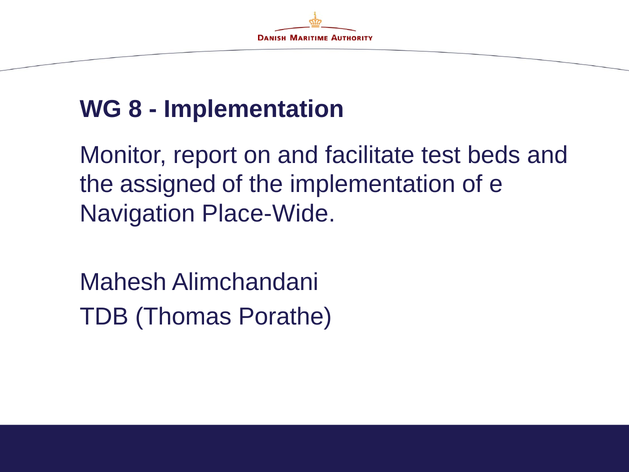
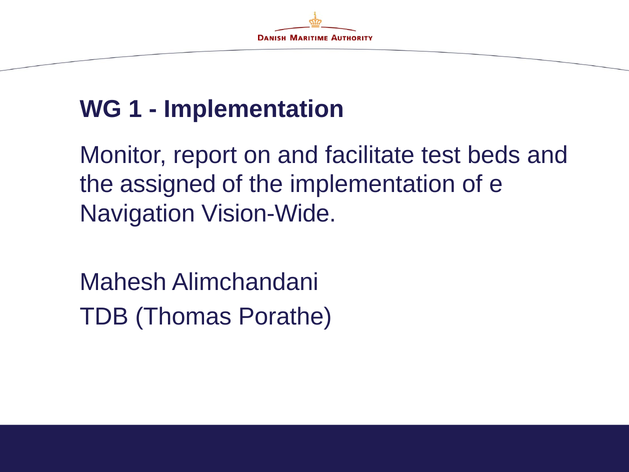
8: 8 -> 1 (135, 109)
Place-Wide: Place-Wide -> Vision-Wide (269, 214)
